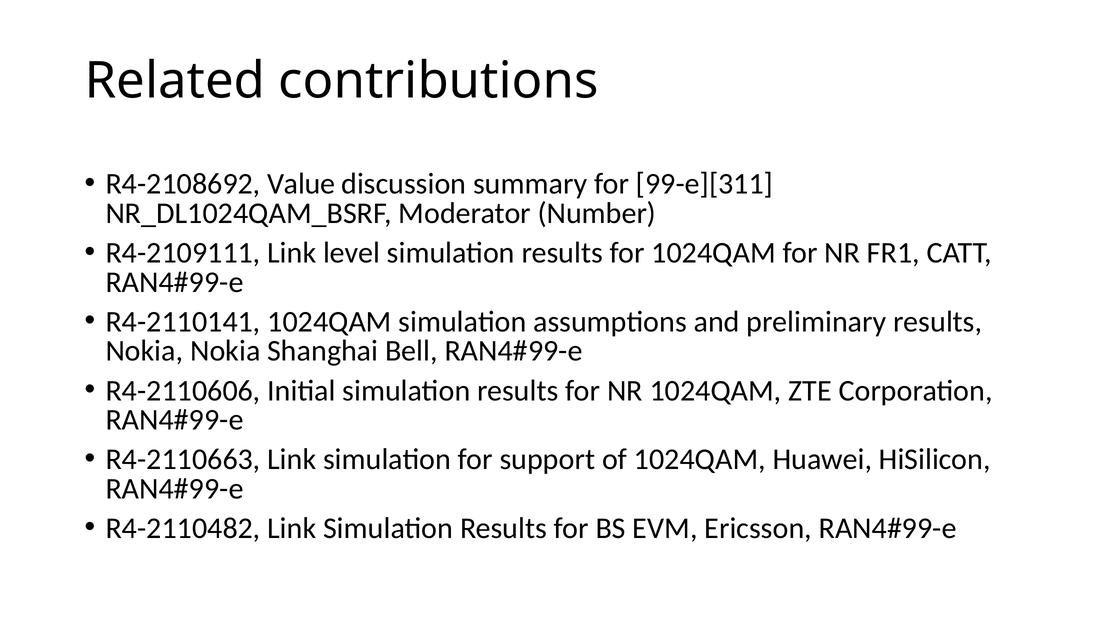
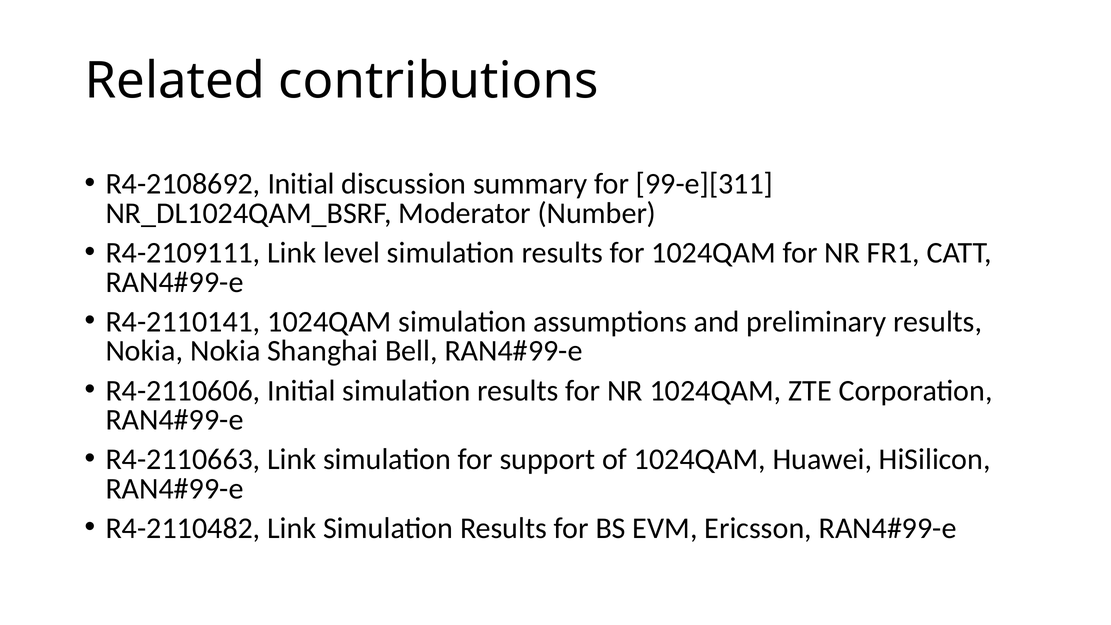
R4-2108692 Value: Value -> Initial (301, 184)
